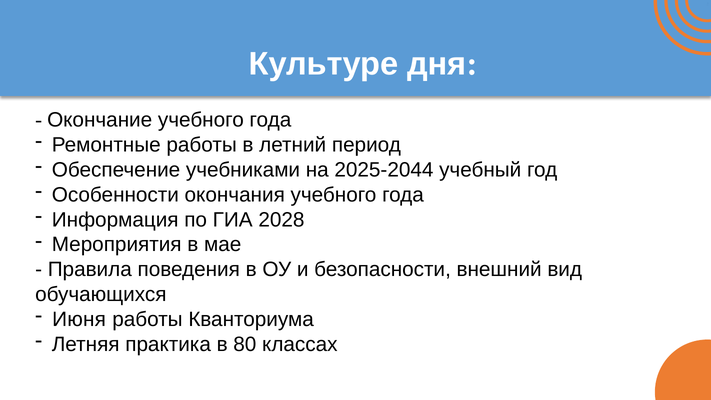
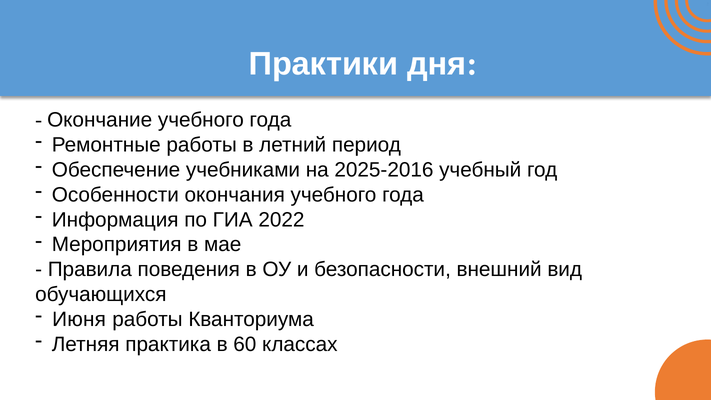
Культуре: Культуре -> Практики (324, 64)
2025-2044: 2025-2044 -> 2025-2016 (384, 170)
2028: 2028 -> 2022 (281, 220)
80: 80 -> 60 (245, 344)
